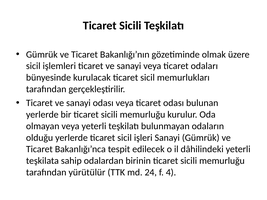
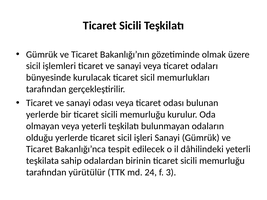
4: 4 -> 3 (171, 173)
